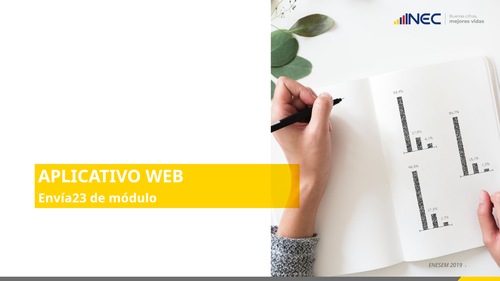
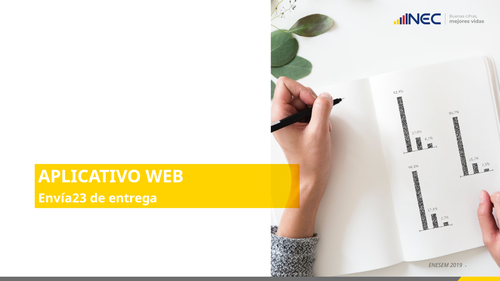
módulo: módulo -> entrega (133, 198)
